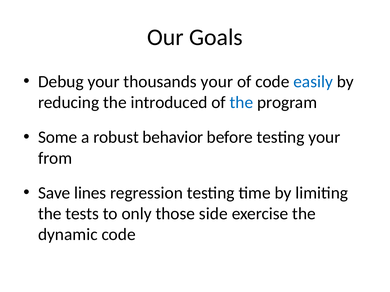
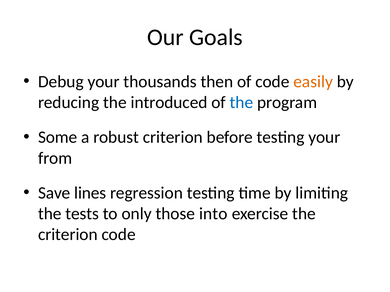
thousands your: your -> then (217, 82)
easily colour: blue -> orange (313, 82)
robust behavior: behavior -> criterion (173, 138)
side: side -> into (213, 214)
dynamic: dynamic -> criterion (68, 235)
